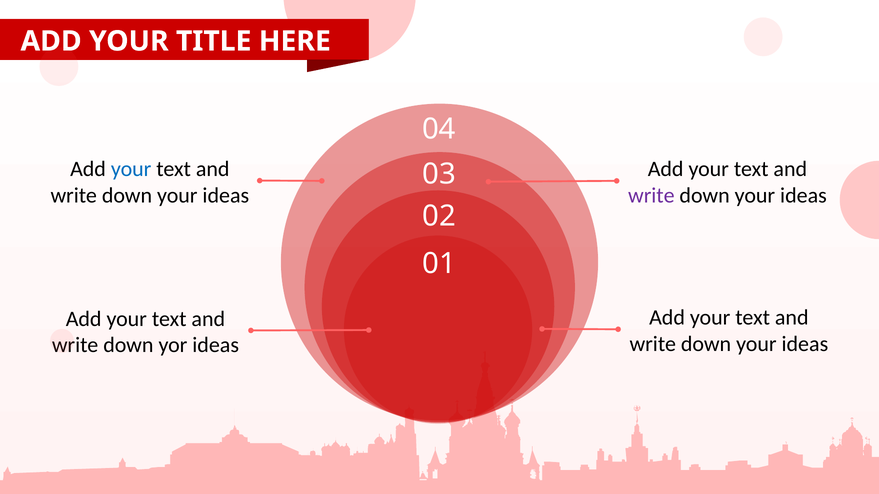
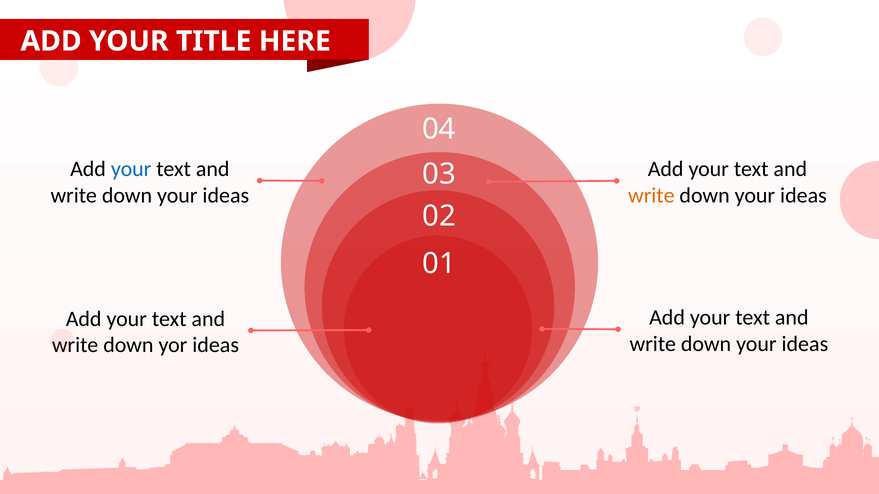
write colour: purple -> orange (651, 196)
